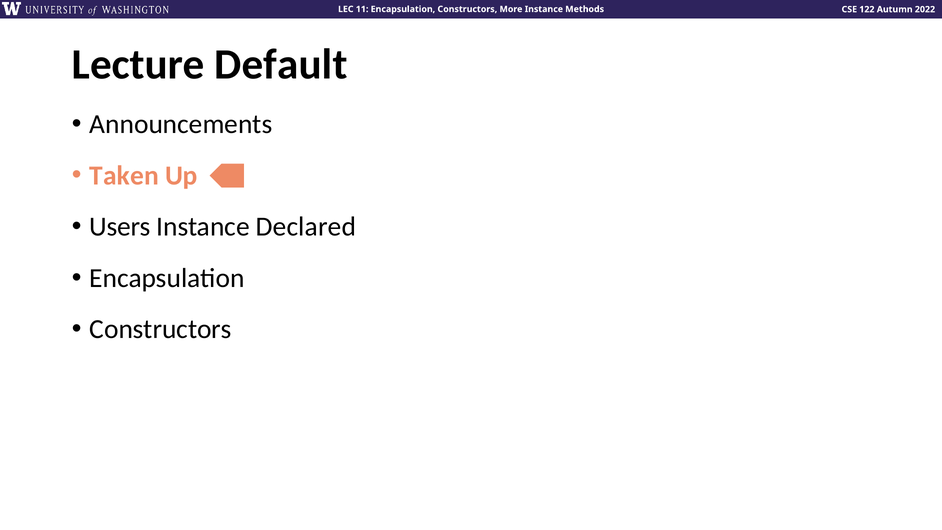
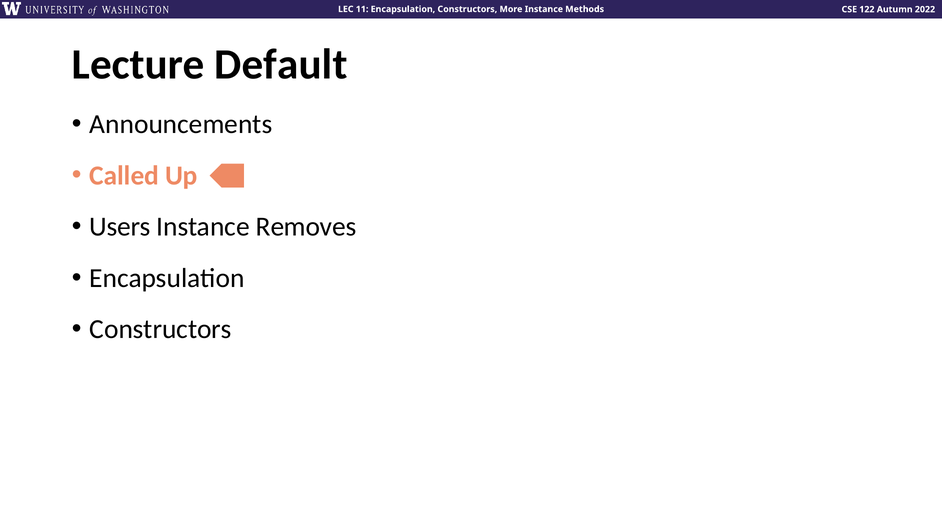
Taken: Taken -> Called (124, 175)
Declared: Declared -> Removes (306, 227)
